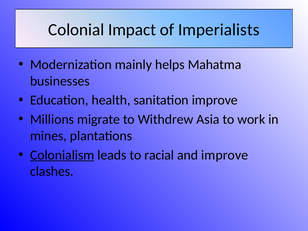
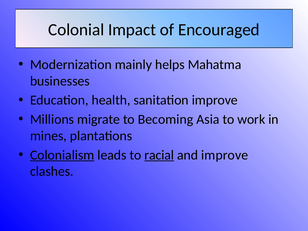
Imperialists: Imperialists -> Encouraged (219, 30)
Withdrew: Withdrew -> Becoming (166, 119)
racial underline: none -> present (159, 155)
